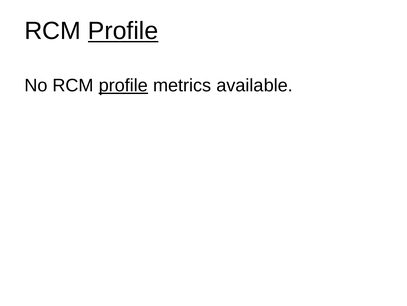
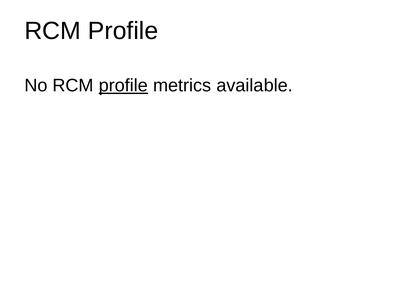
Profile underline: present -> none (123, 31)
